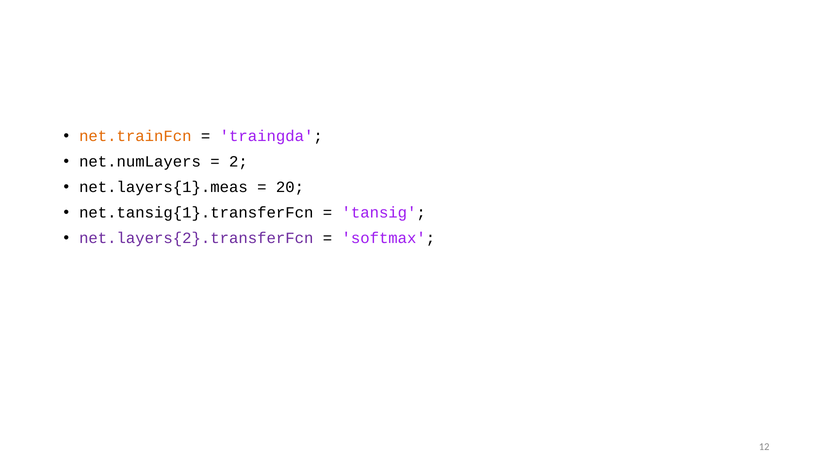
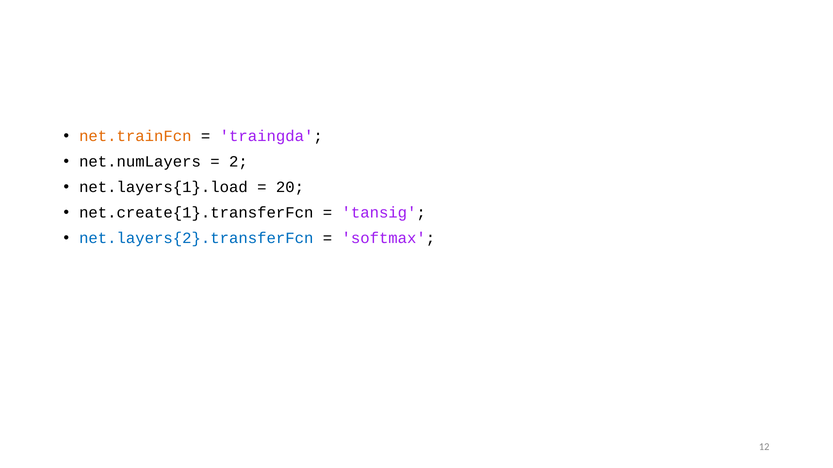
net.layers{1}.meas: net.layers{1}.meas -> net.layers{1}.load (163, 187)
net.tansig{1}.transferFcn: net.tansig{1}.transferFcn -> net.create{1}.transferFcn (196, 213)
net.layers{2}.transferFcn colour: purple -> blue (196, 238)
